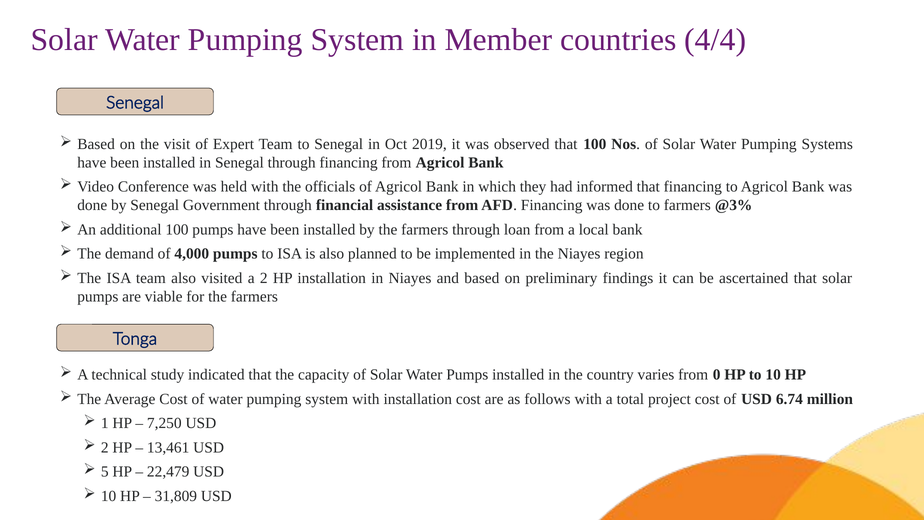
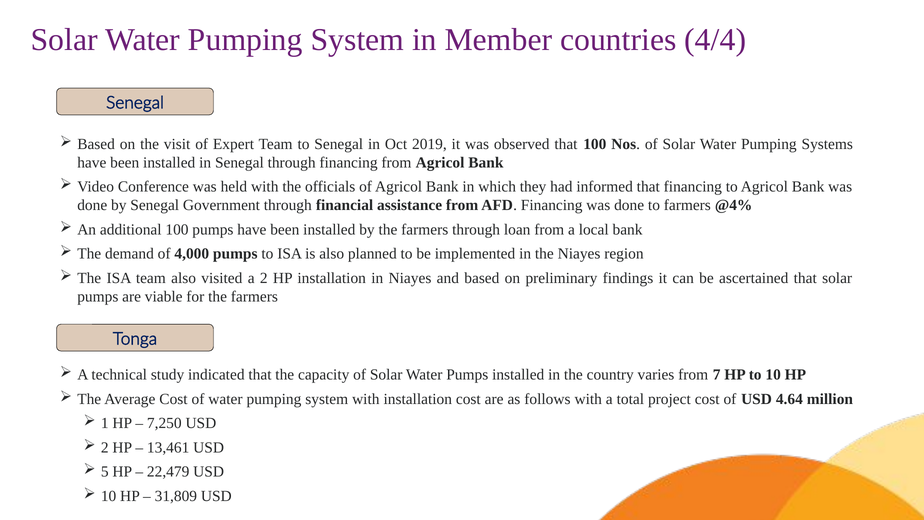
@3%: @3% -> @4% (734, 205)
0: 0 -> 7 (717, 375)
6.74: 6.74 -> 4.64 (789, 399)
